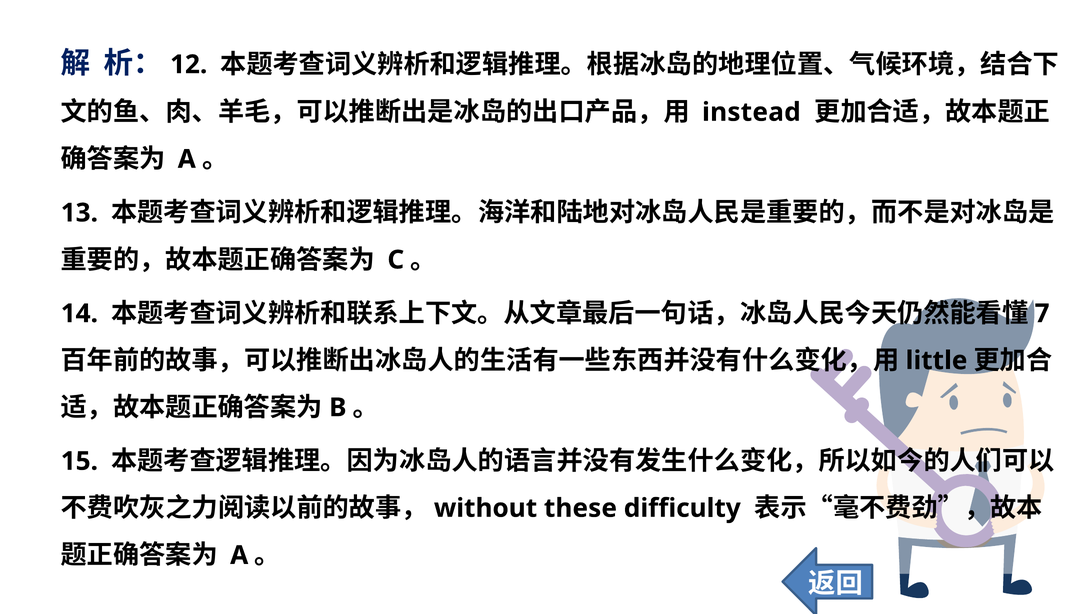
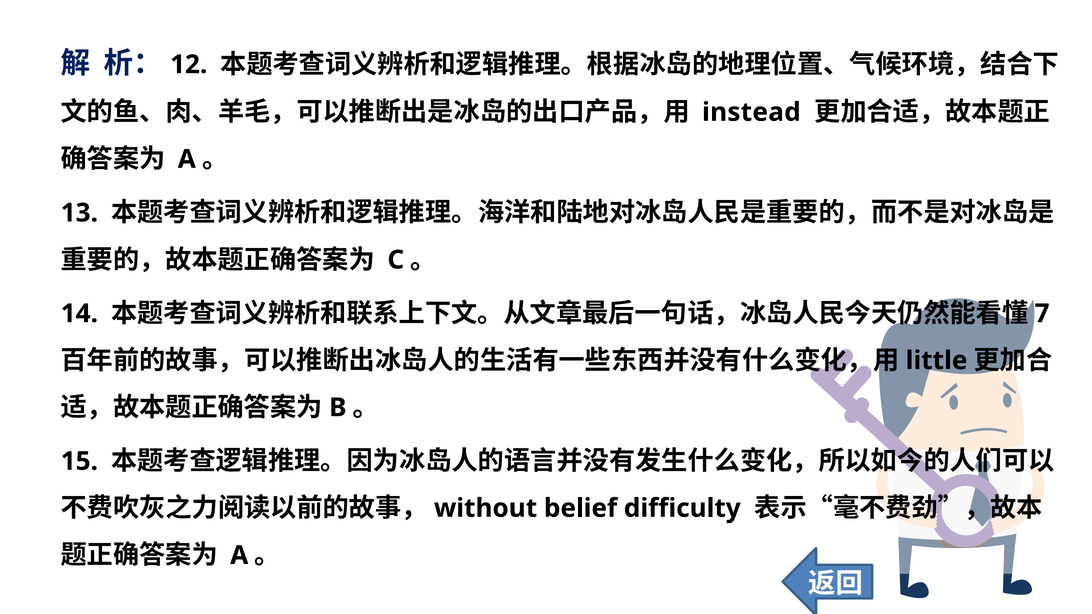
these: these -> belief (581, 508)
